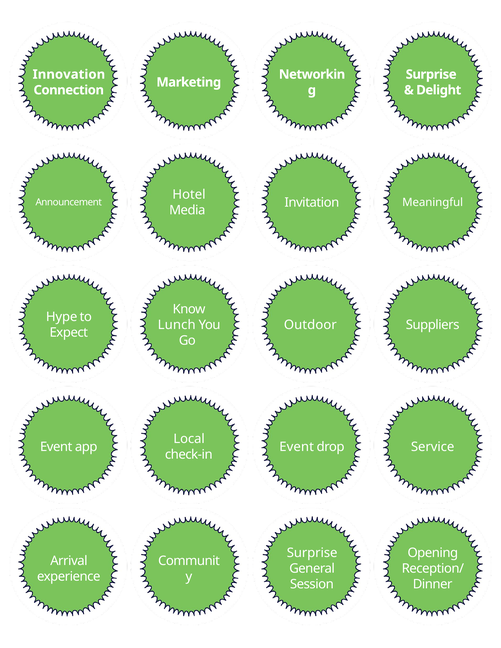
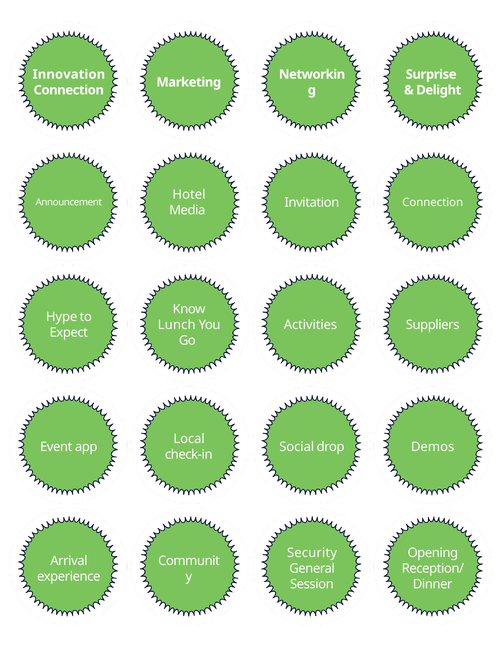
Invitation Meaningful: Meaningful -> Connection (433, 202)
Outdoor: Outdoor -> Activities (310, 325)
Event: Event -> Social (297, 447)
Service: Service -> Demos (433, 447)
Surprise: Surprise -> Security (312, 553)
